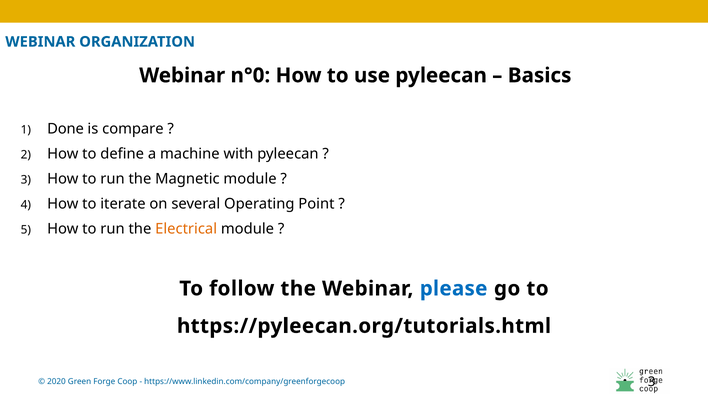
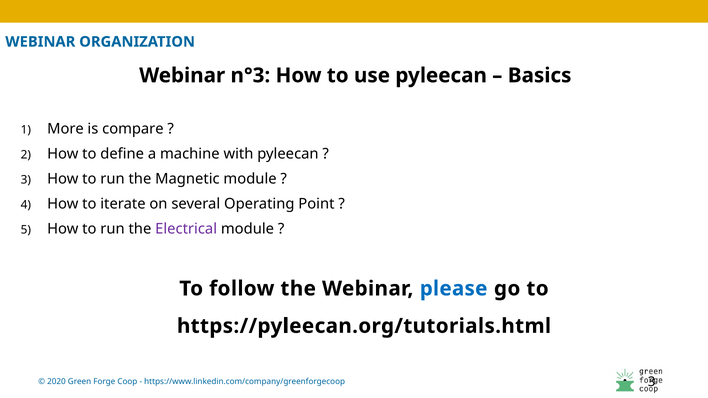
n°0: n°0 -> n°3 (250, 76)
Done: Done -> More (65, 129)
Electrical colour: orange -> purple (186, 229)
